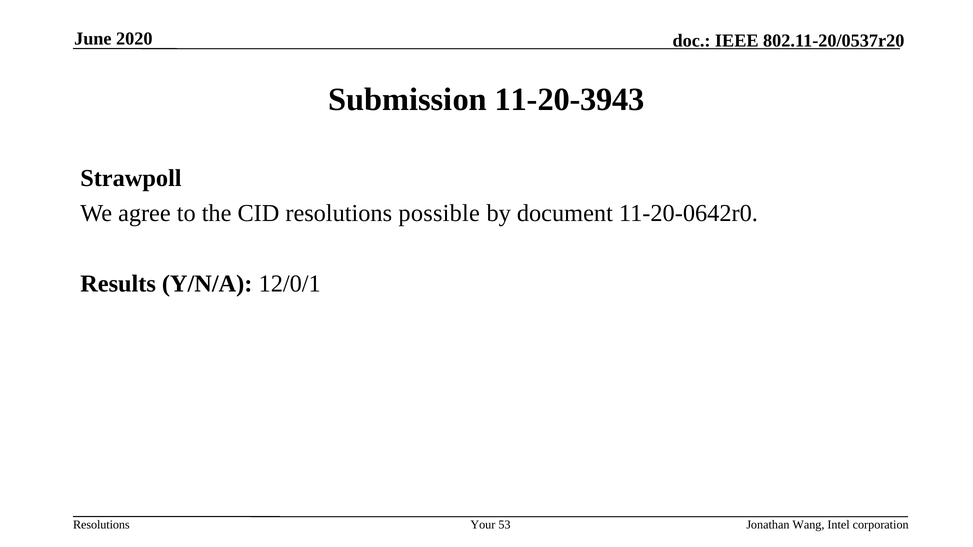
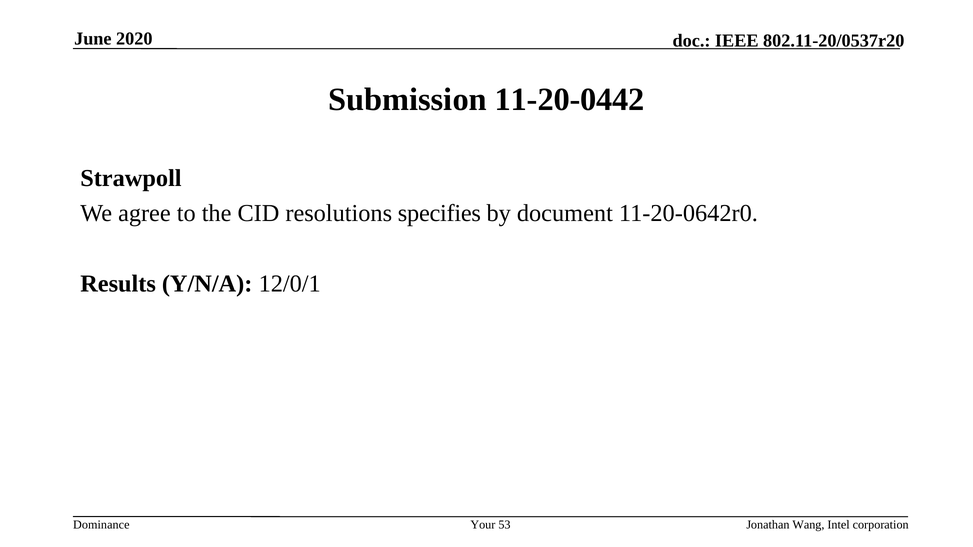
11-20-3943: 11-20-3943 -> 11-20-0442 (570, 99)
possible: possible -> specifies (439, 213)
Resolutions: Resolutions -> Dominance (101, 525)
